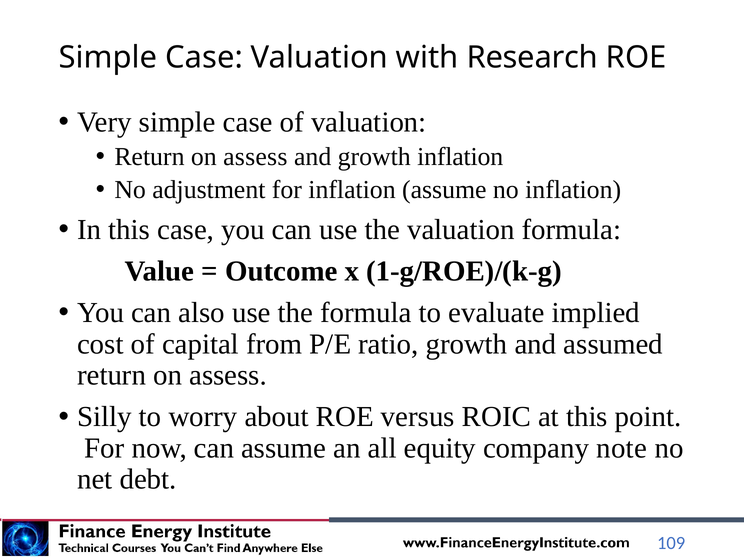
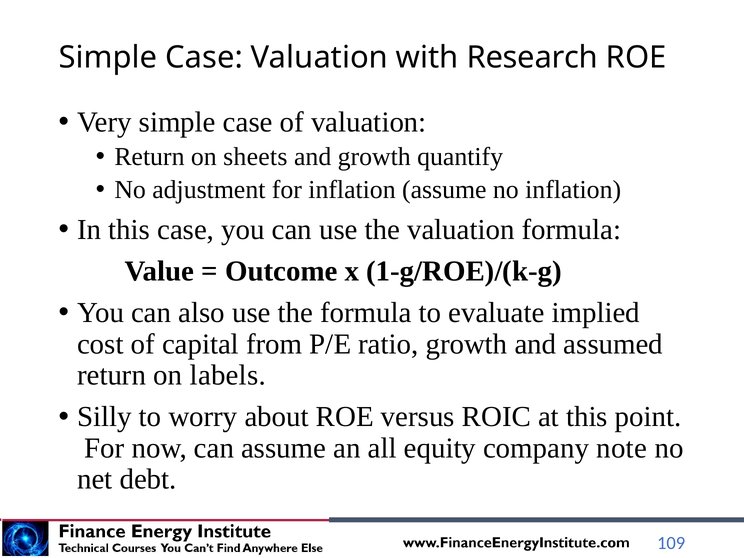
assess: assess -> sheets (255, 157)
growth inflation: inflation -> quantify (460, 157)
assess: assess -> labels (228, 375)
